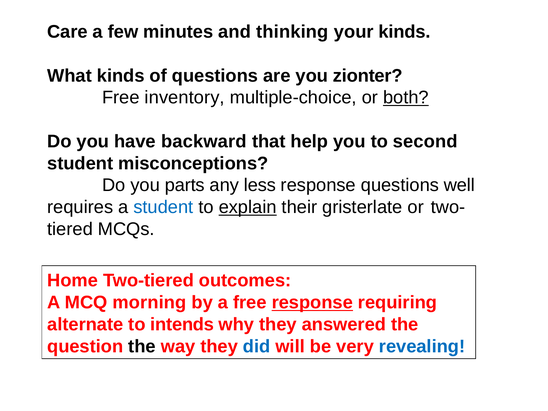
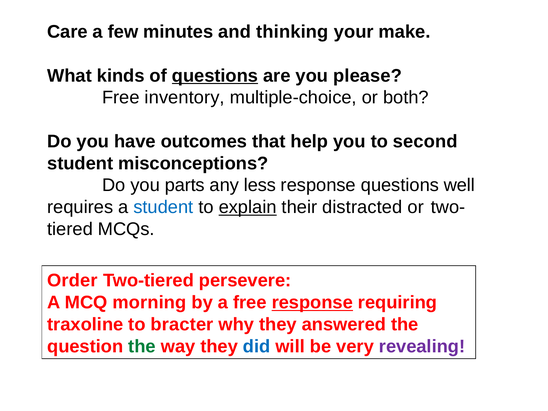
your kinds: kinds -> make (404, 32)
questions underline: none -> present (215, 76)
zionter: zionter -> please (368, 76)
both underline: present -> none (406, 98)
backward: backward -> outcomes (204, 141)
gristerlate: gristerlate -> distracted (362, 207)
Home: Home -> Order (72, 281)
outcomes: outcomes -> persevere (245, 281)
alternate: alternate -> traxoline (85, 324)
intends: intends -> bracter (182, 324)
the colour: black -> green (142, 346)
revealing colour: blue -> purple (422, 346)
